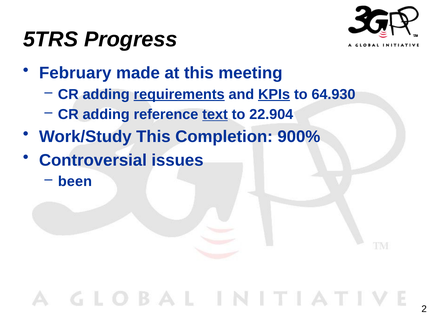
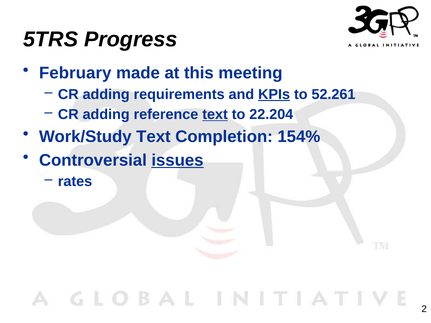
requirements underline: present -> none (179, 94)
64.930: 64.930 -> 52.261 (333, 94)
22.904: 22.904 -> 22.204 (271, 115)
Work/Study This: This -> Text (153, 137)
900%: 900% -> 154% (299, 137)
issues underline: none -> present (177, 160)
been: been -> rates (75, 182)
